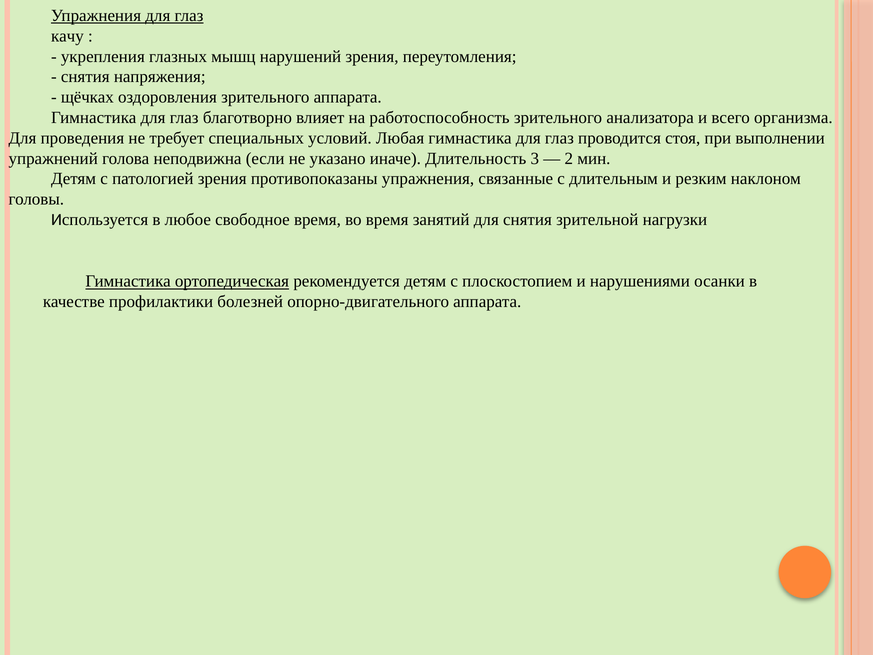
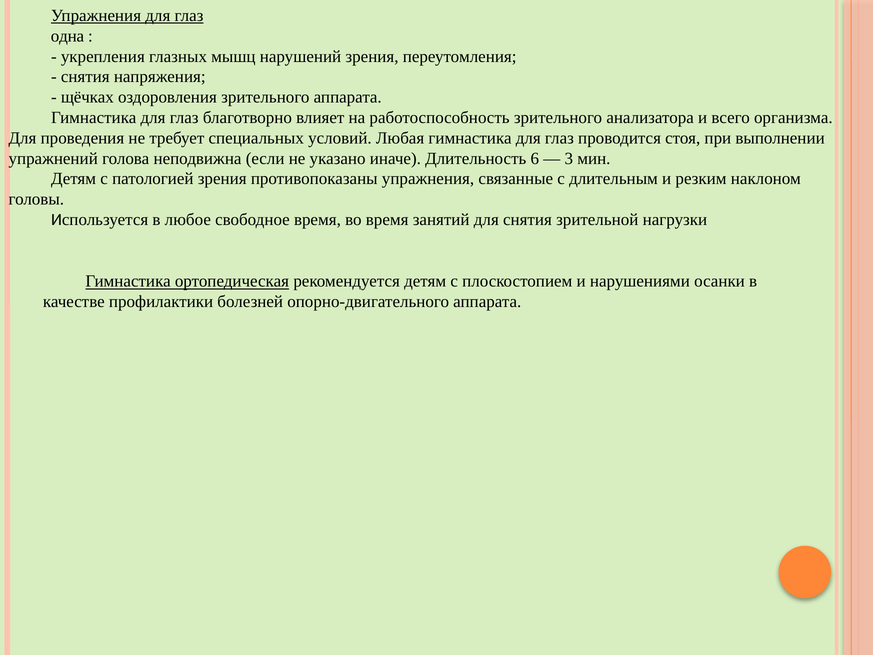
качу: качу -> одна (67, 36)
3: 3 -> 6 (535, 158)
2: 2 -> 3 (569, 158)
